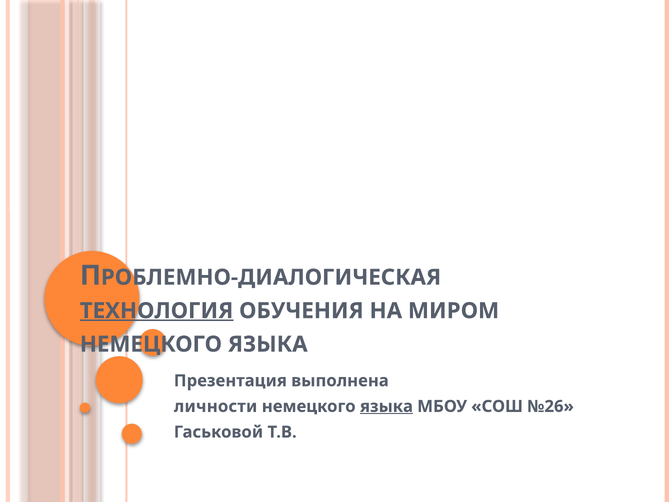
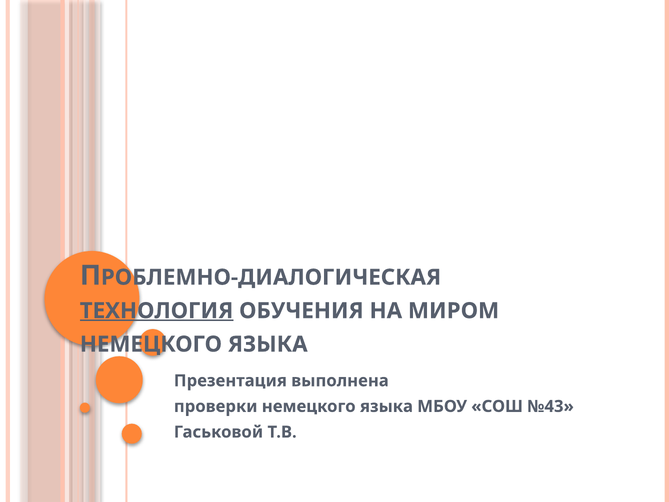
личности: личности -> проверки (216, 406)
языка underline: present -> none (386, 406)
№26: №26 -> №43 (551, 406)
